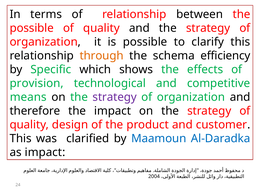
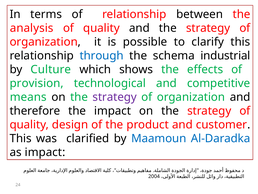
possible: possible -> analysis (32, 28)
through colour: orange -> blue (102, 56)
efficiency: efficiency -> industrial (225, 56)
Specific: Specific -> Culture (51, 69)
